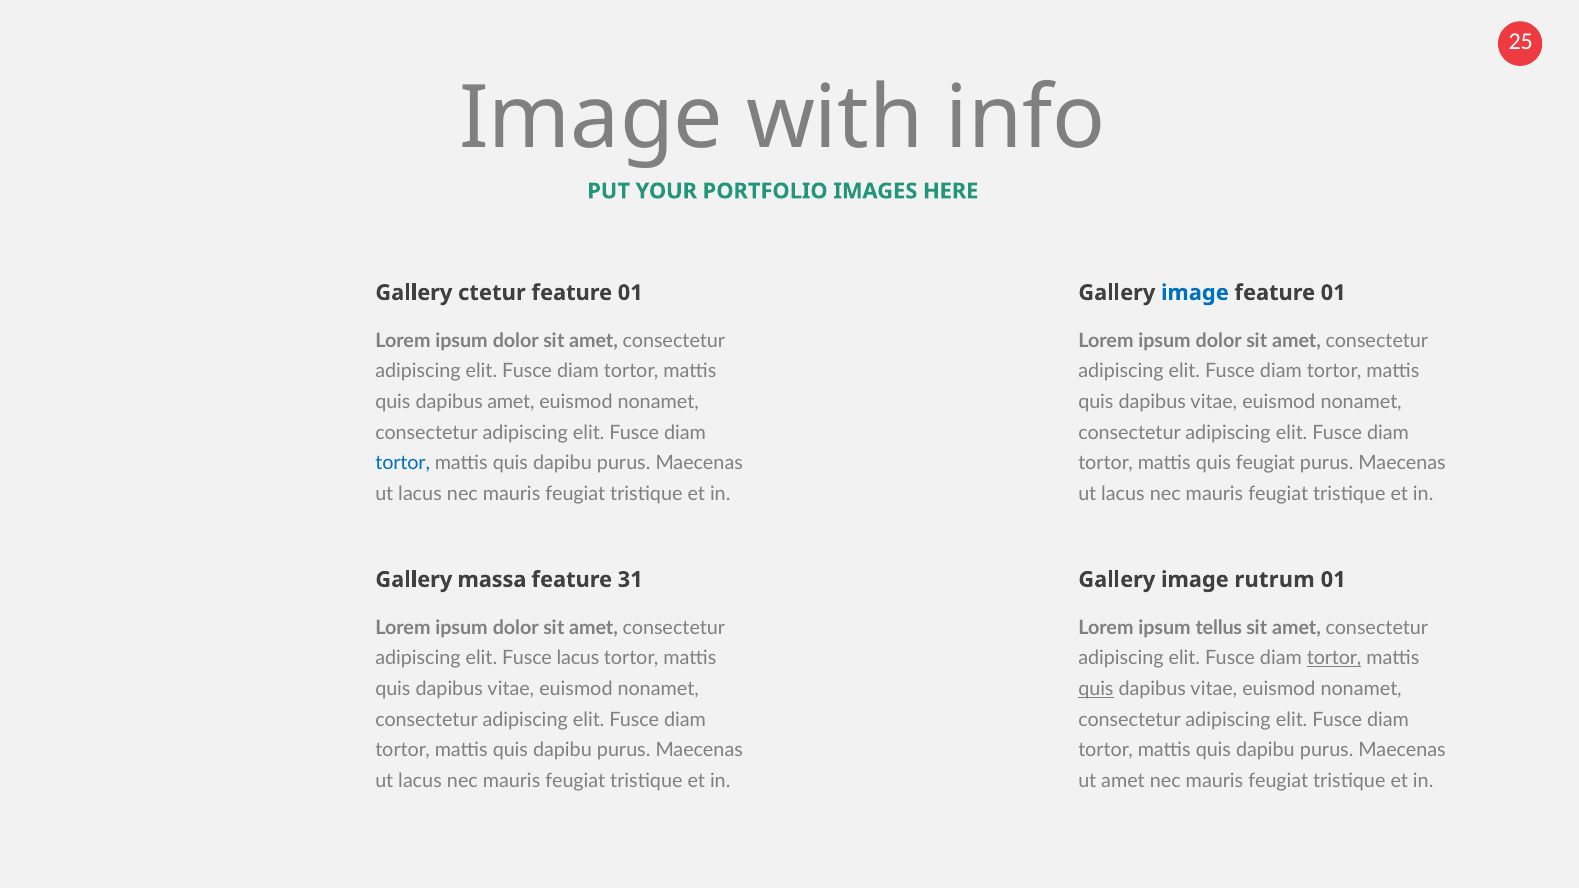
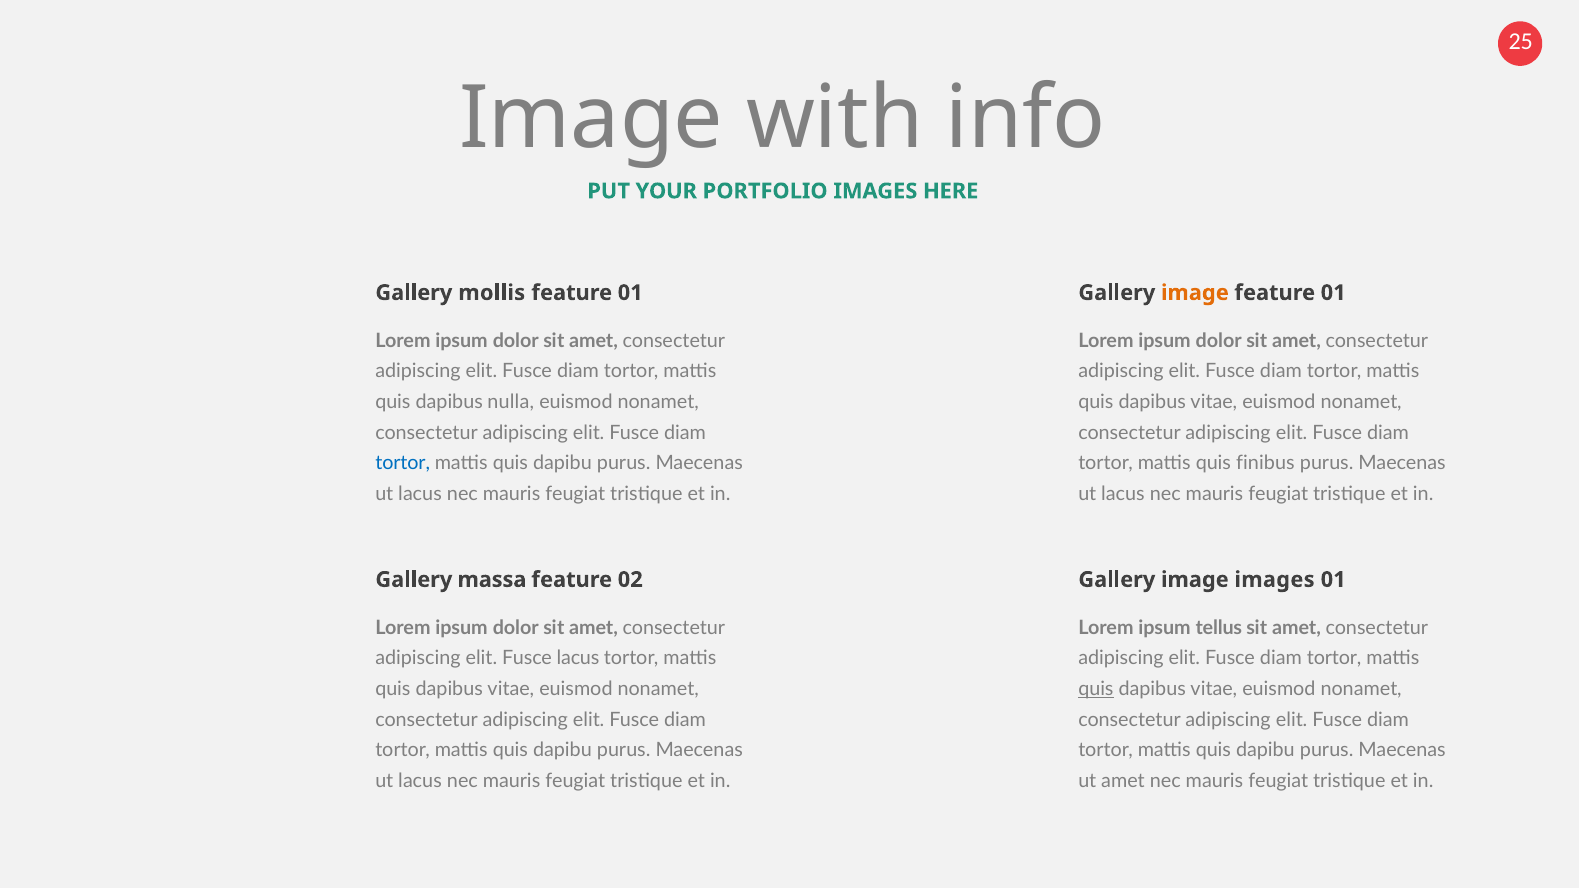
ctetur: ctetur -> mollis (492, 293)
image colour: blue -> orange (1195, 293)
dapibus amet: amet -> nulla (511, 402)
quis feugiat: feugiat -> finibus (1265, 464)
31: 31 -> 02 (630, 580)
image rutrum: rutrum -> images (1275, 580)
tortor underline: present -> none (1334, 658)
